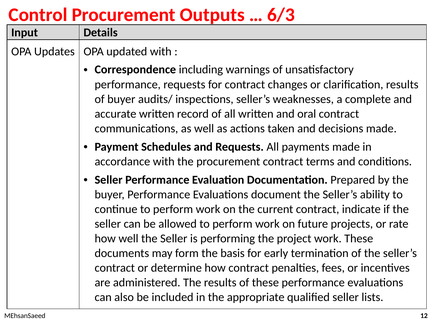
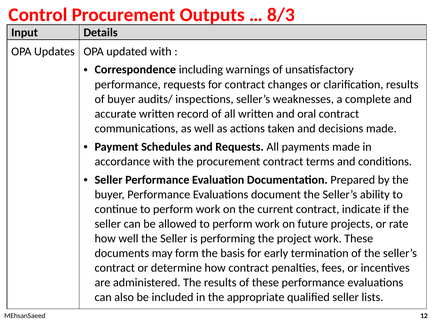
6/3: 6/3 -> 8/3 (281, 15)
